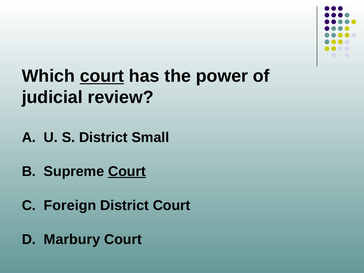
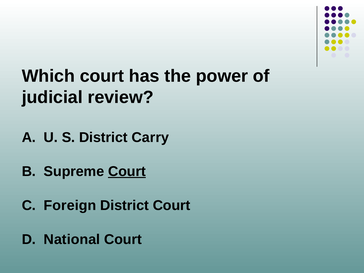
court underline: present -> none (102, 76)
Small: Small -> Carry (150, 137)
Marbury: Marbury -> National (72, 239)
